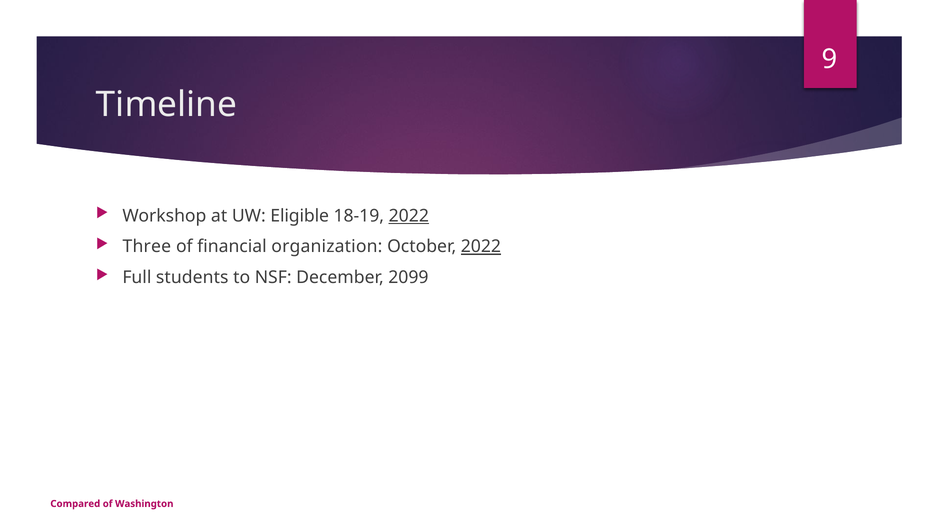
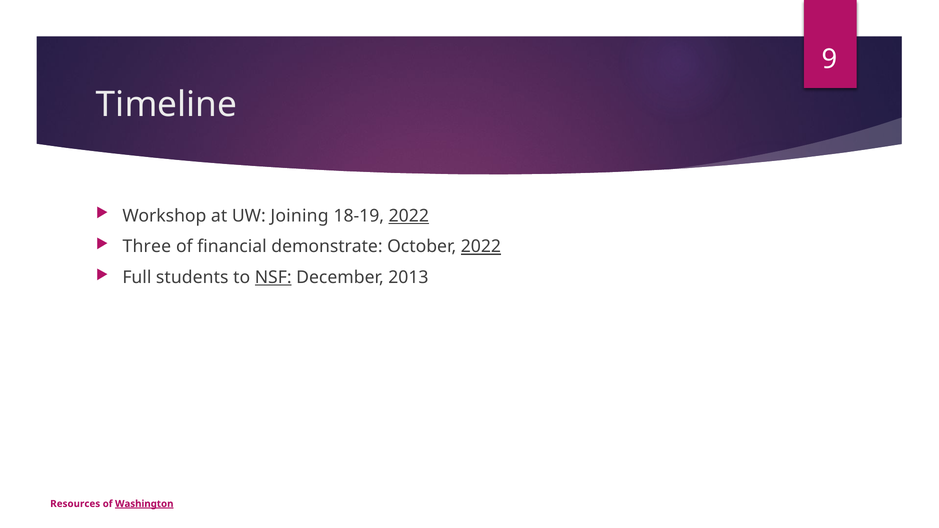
Eligible: Eligible -> Joining (300, 216)
organization: organization -> demonstrate (327, 247)
NSF underline: none -> present (273, 278)
2099: 2099 -> 2013 (408, 278)
Compared: Compared -> Resources (75, 504)
Washington underline: none -> present (144, 504)
